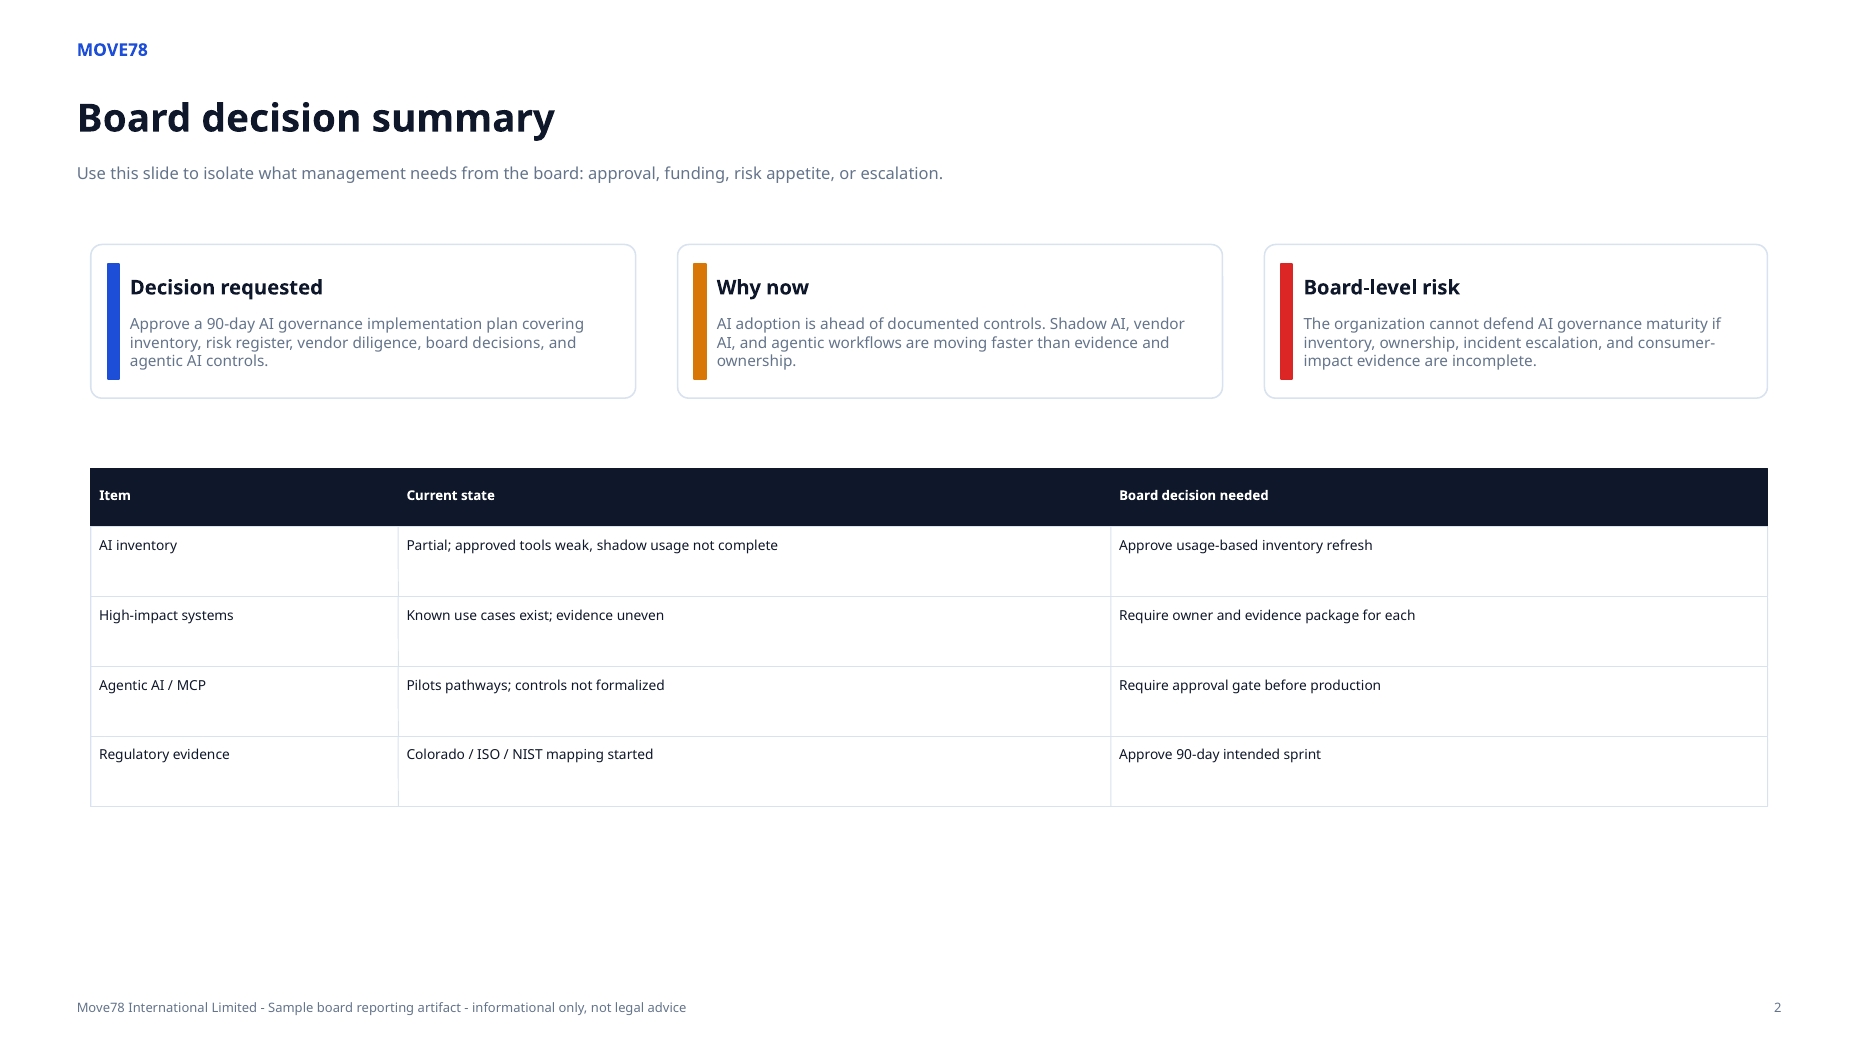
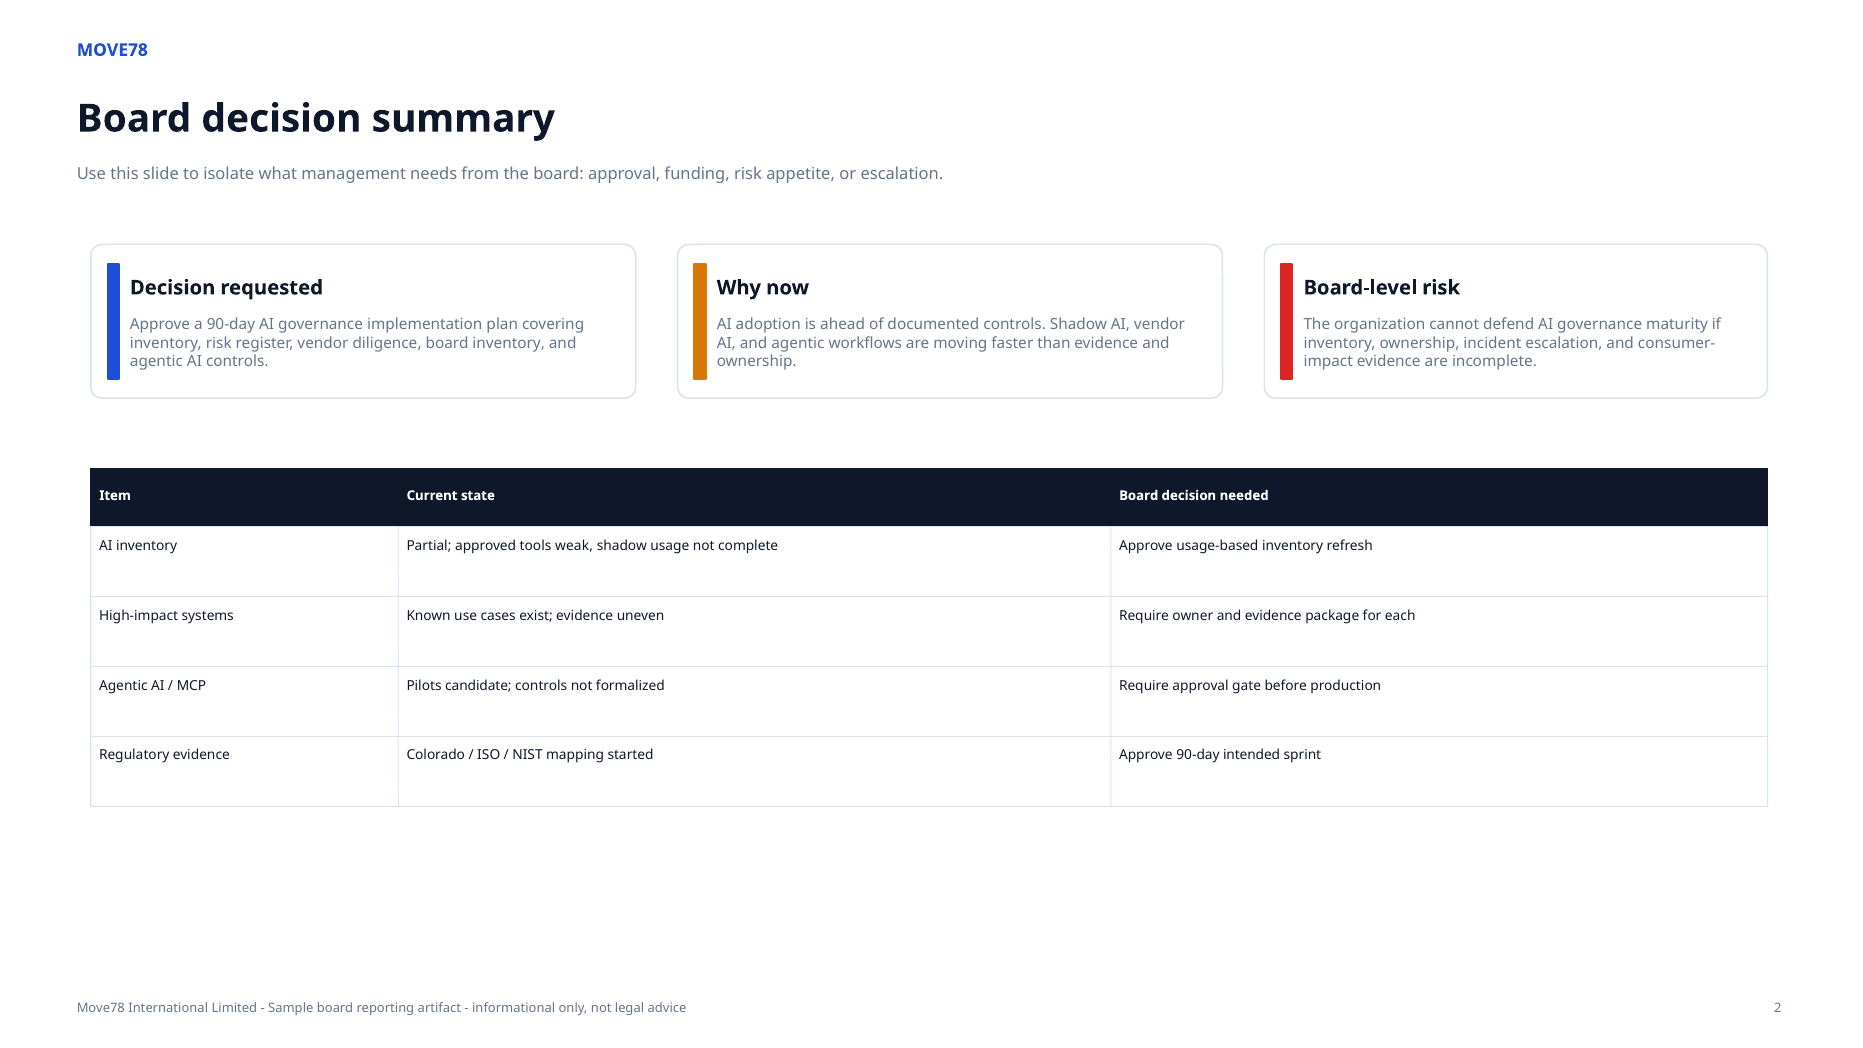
board decisions: decisions -> inventory (509, 343)
pathways: pathways -> candidate (478, 685)
